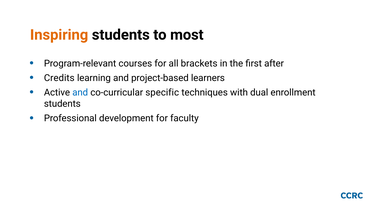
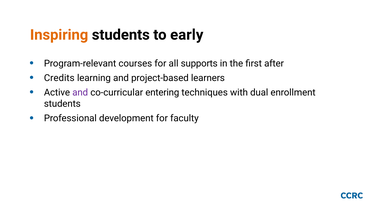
most: most -> early (187, 35)
brackets: brackets -> supports (199, 63)
and colour: blue -> purple (80, 93)
specific: specific -> entering (162, 93)
